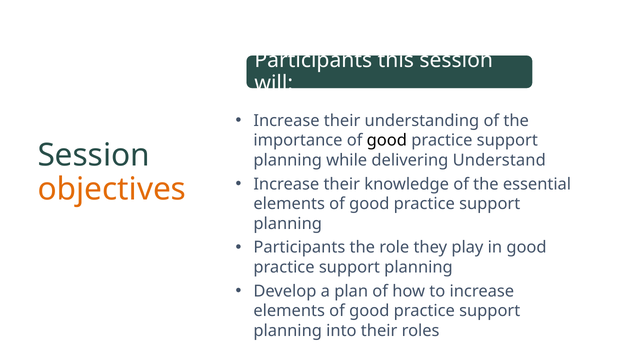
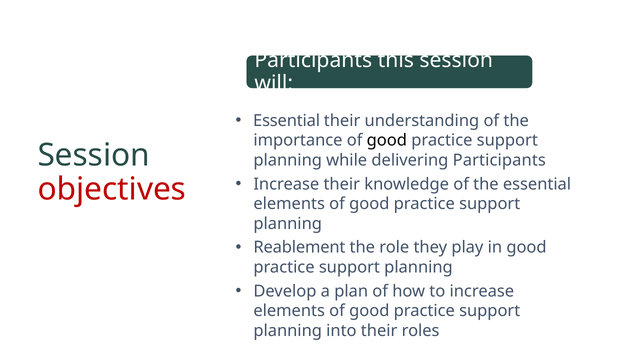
Increase: Increase -> Essential (287, 120)
delivering Understand: Understand -> Participants (499, 160)
objectives colour: orange -> red (112, 189)
Participants: Participants -> Reablement (299, 247)
